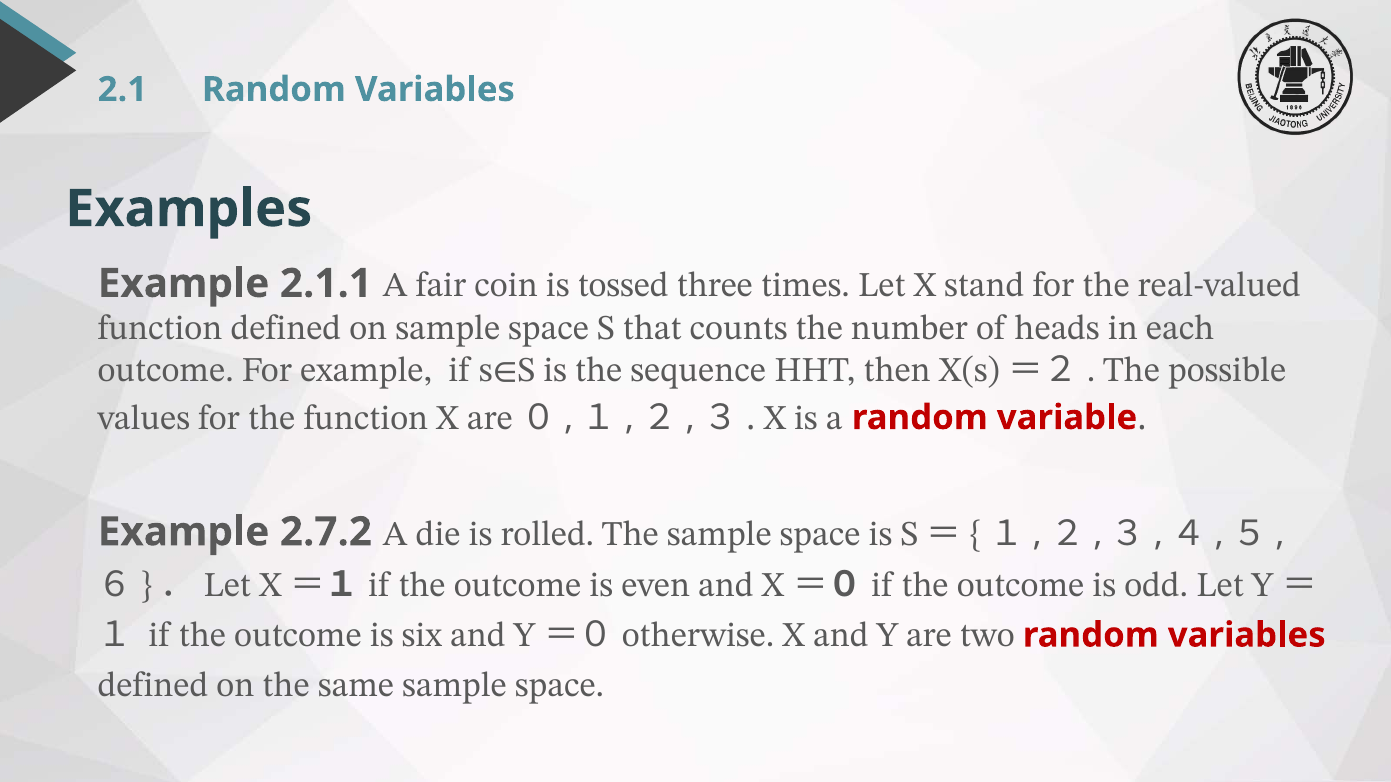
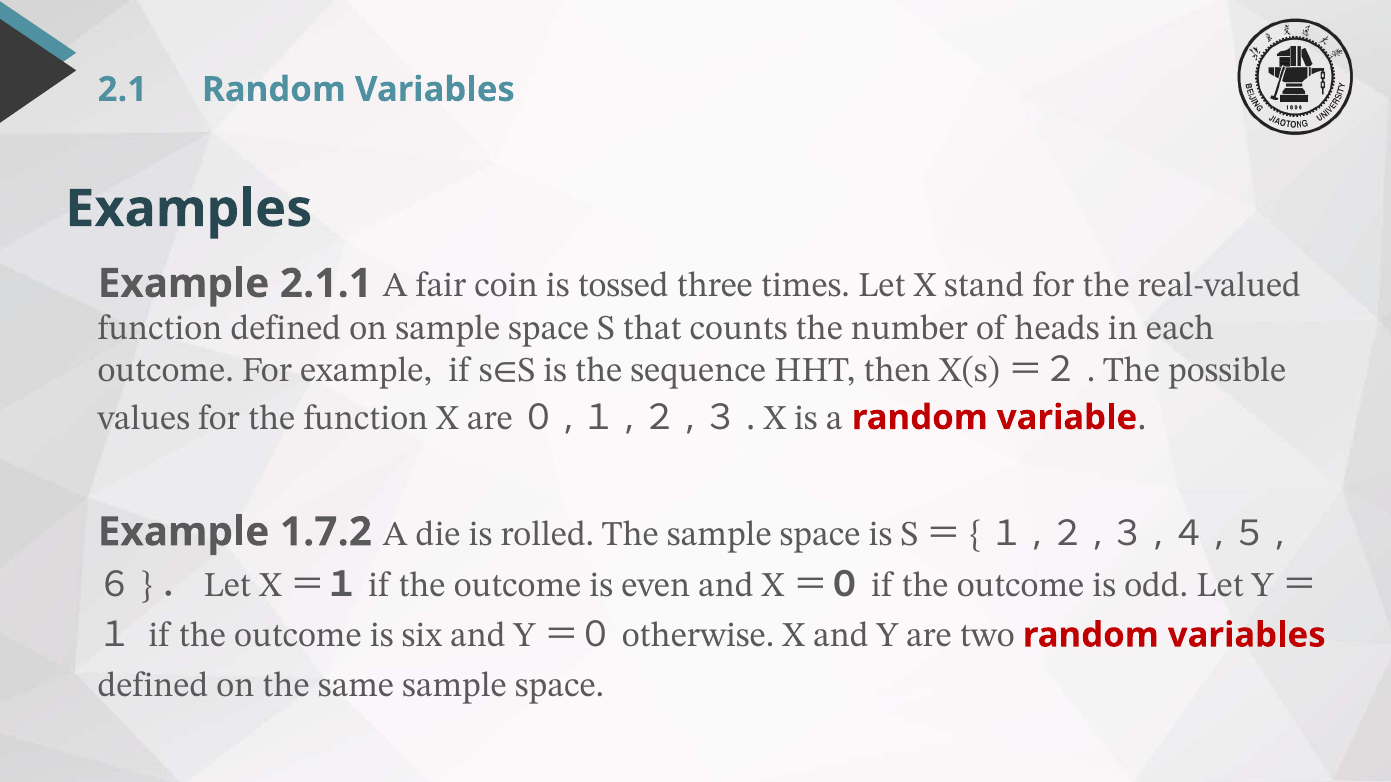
2.7.2: 2.7.2 -> 1.7.2 (326, 532)
